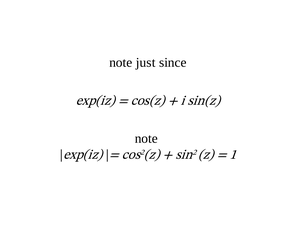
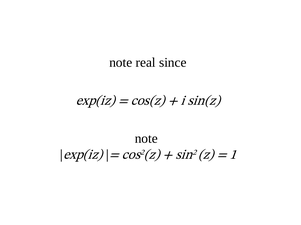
just: just -> real (146, 63)
